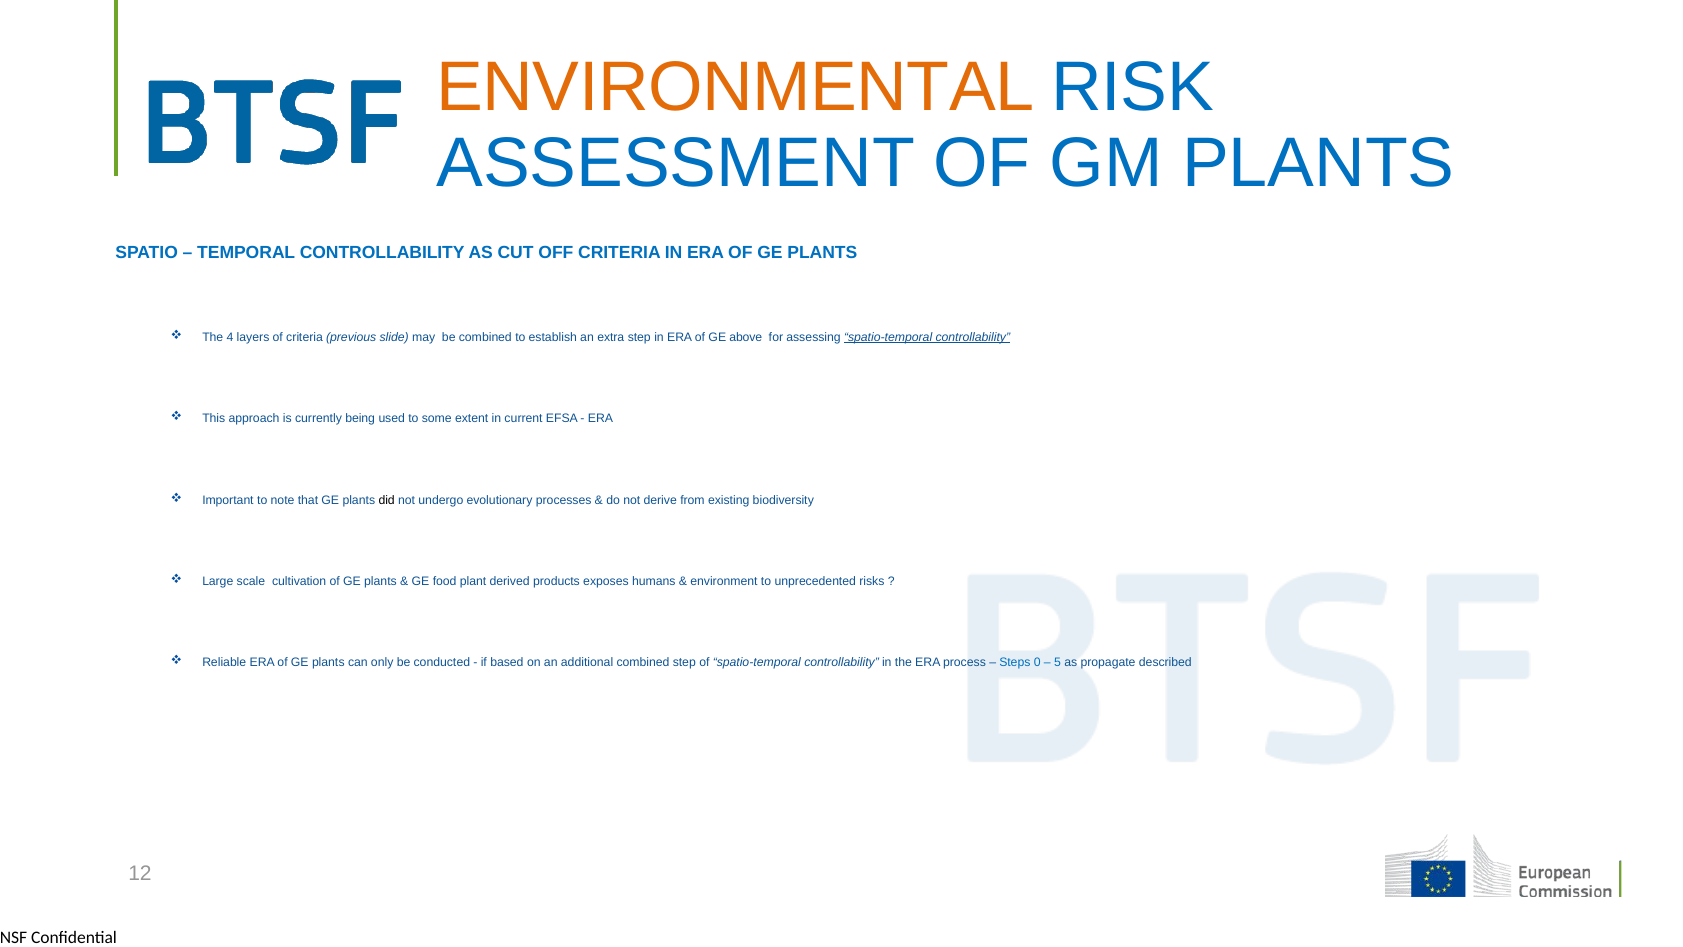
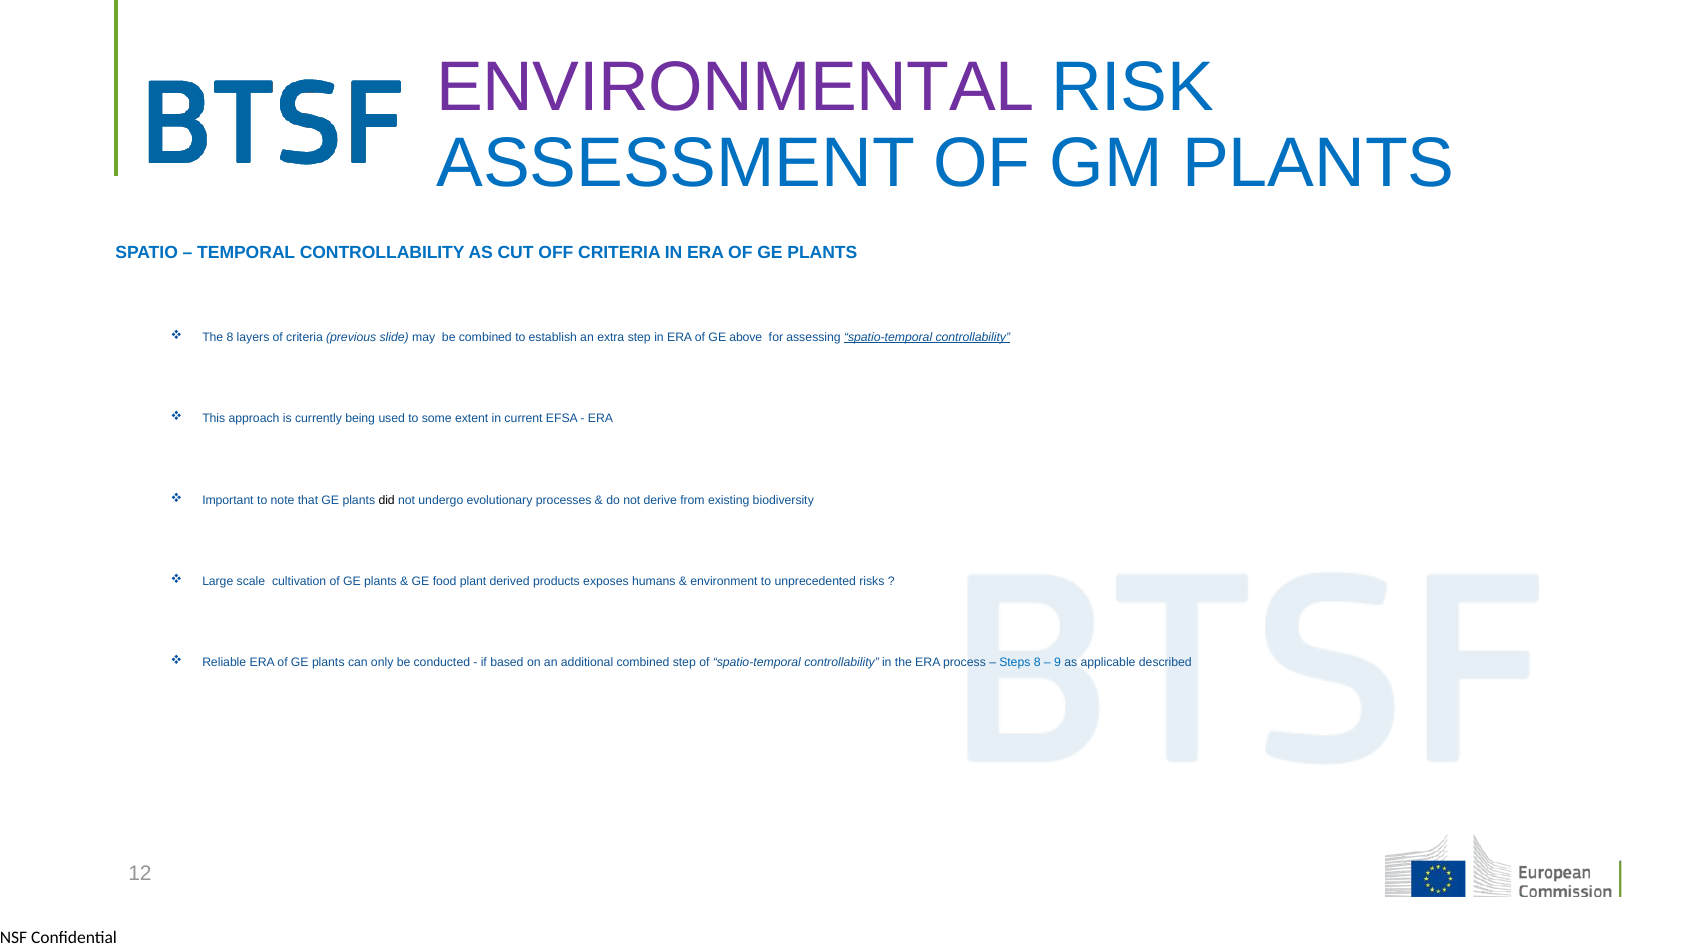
ENVIRONMENTAL colour: orange -> purple (735, 87)
The 4: 4 -> 8 (230, 337)
Steps 0: 0 -> 8 (1037, 662)
5: 5 -> 9 (1058, 662)
propagate: propagate -> applicable (1108, 662)
